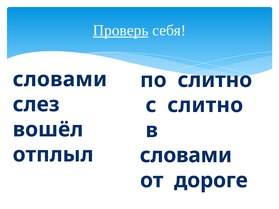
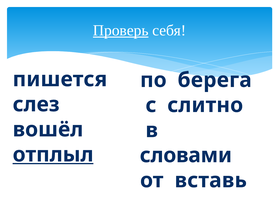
словами: словами -> пишется (60, 79)
по слитно: слитно -> берега (215, 80)
отплыл underline: none -> present (53, 155)
дороге: дороге -> вставь (211, 181)
